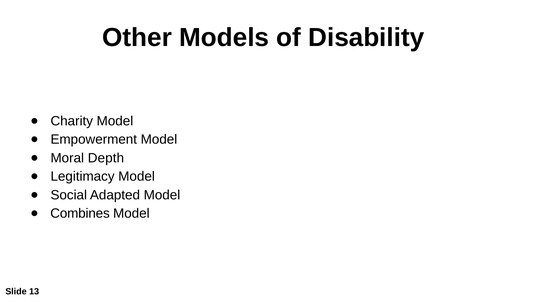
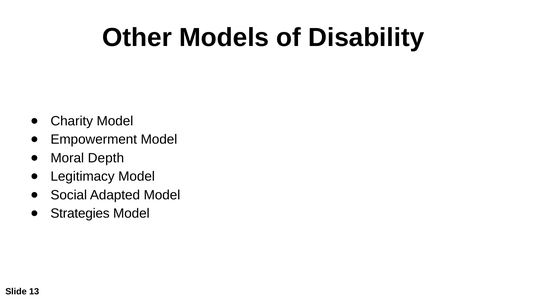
Combines: Combines -> Strategies (80, 214)
